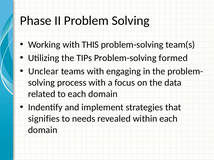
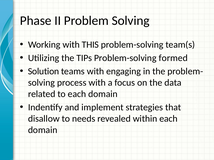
Unclear: Unclear -> Solution (43, 71)
signifies: signifies -> disallow (44, 119)
